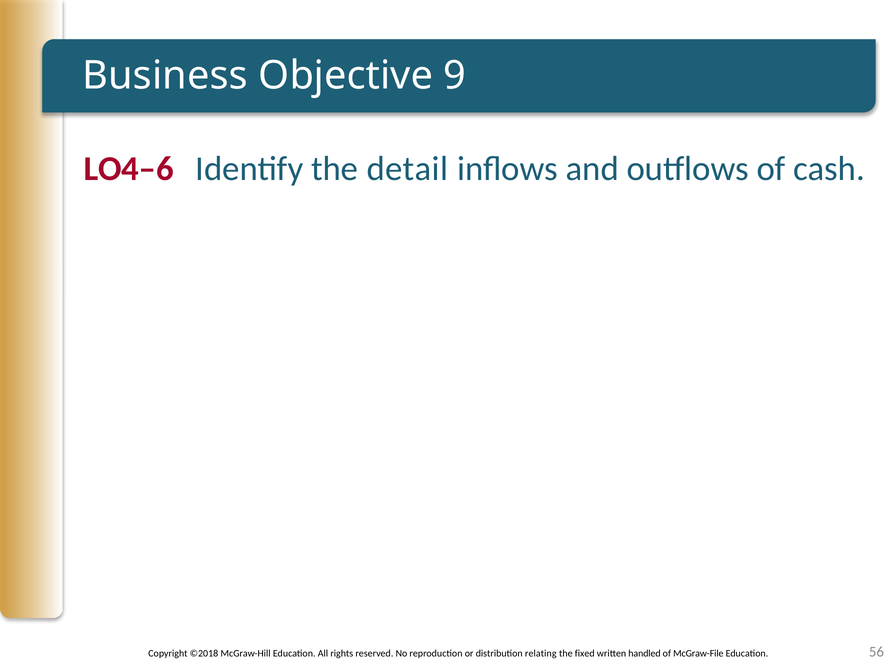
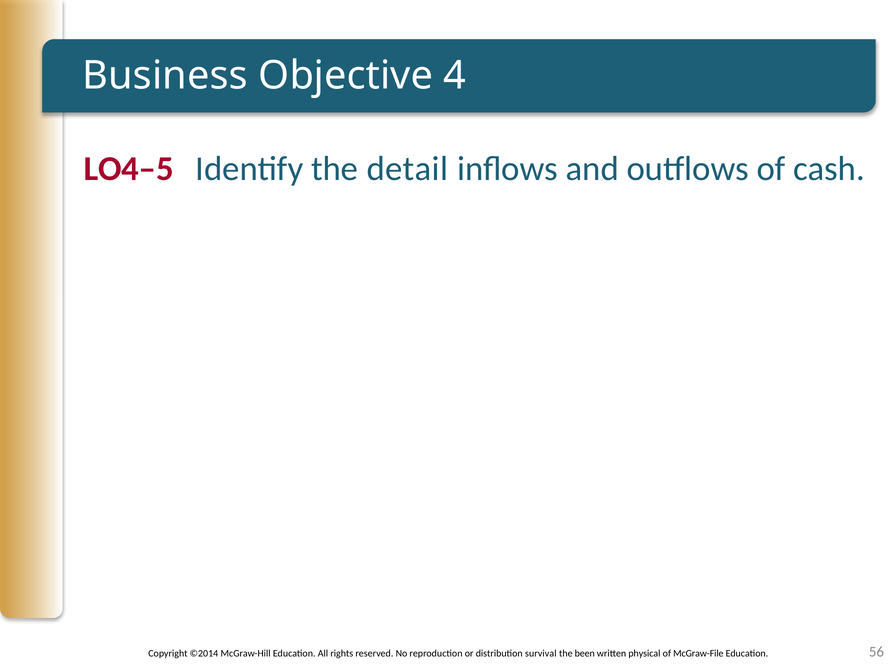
9: 9 -> 4 (455, 76)
LO4–6: LO4–6 -> LO4–5 (129, 169)
©2018: ©2018 -> ©2014 (204, 654)
relating: relating -> survival (541, 654)
fixed: fixed -> been (585, 654)
handled: handled -> physical (644, 654)
